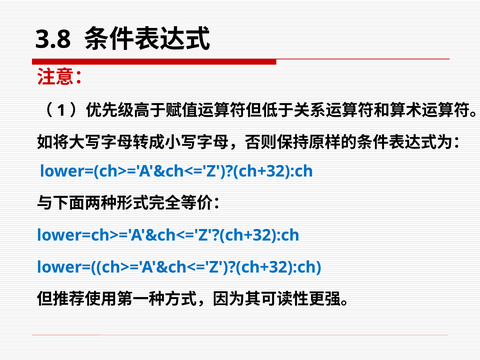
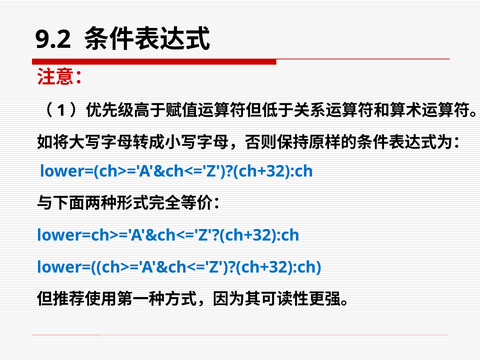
3.8: 3.8 -> 9.2 (53, 39)
